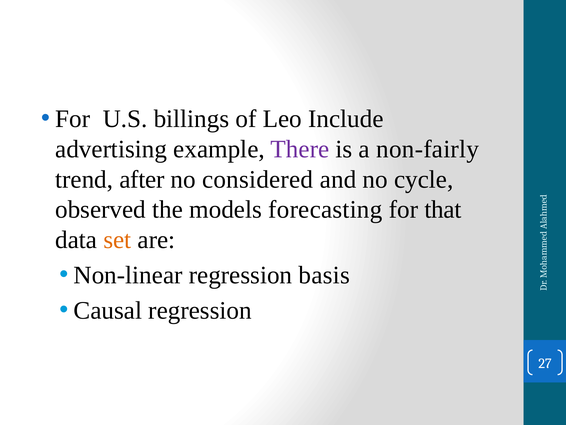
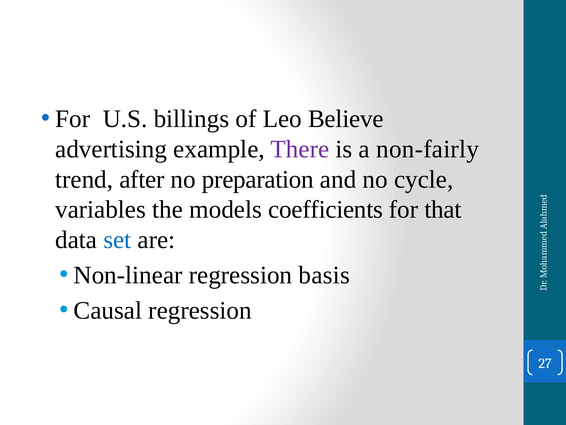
Include: Include -> Believe (346, 119)
considered: considered -> preparation (258, 179)
observed: observed -> variables (101, 209)
forecasting: forecasting -> coefficients (326, 209)
set colour: orange -> blue (117, 240)
